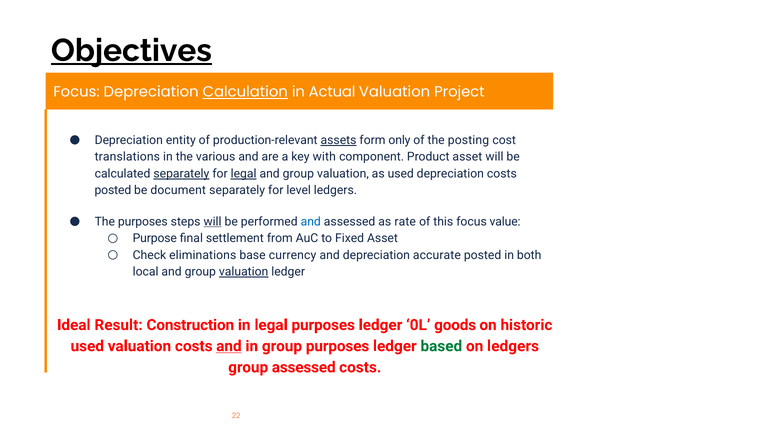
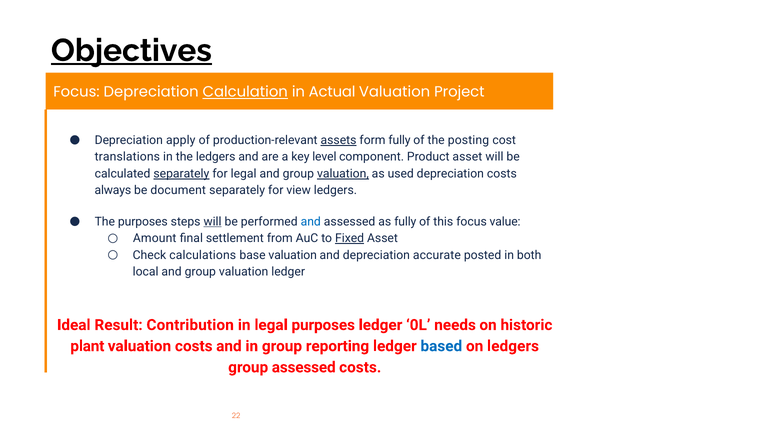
entity: entity -> apply (181, 140)
form only: only -> fully (399, 140)
the various: various -> ledgers (216, 157)
with: with -> level (324, 157)
legal underline: present -> none (244, 174)
valuation underline: none -> present (343, 174)
posted: posted -> always (113, 191)
level: level -> view (299, 191)
as rate: rate -> fully (405, 222)
Purpose: Purpose -> Amount (155, 238)
Fixed underline: none -> present (350, 238)
eliminations: eliminations -> calculations (203, 255)
base currency: currency -> valuation (293, 255)
valuation underline: present -> none (244, 272)
Construction: Construction -> Contribution (190, 325)
goods: goods -> needs (455, 325)
used: used -> plant (87, 346)
and underline: present -> none (229, 346)
group purposes: purposes -> reporting (338, 346)
based colour: green -> blue (441, 346)
